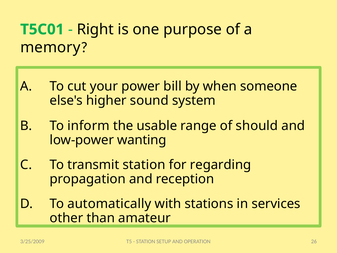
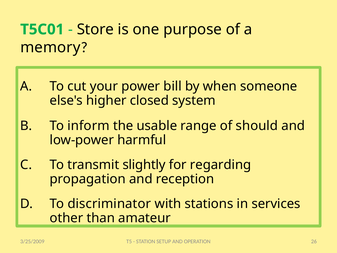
Right: Right -> Store (95, 29)
sound: sound -> closed (149, 100)
wanting: wanting -> harmful (142, 140)
transmit station: station -> slightly (144, 165)
automatically: automatically -> discriminator (109, 204)
